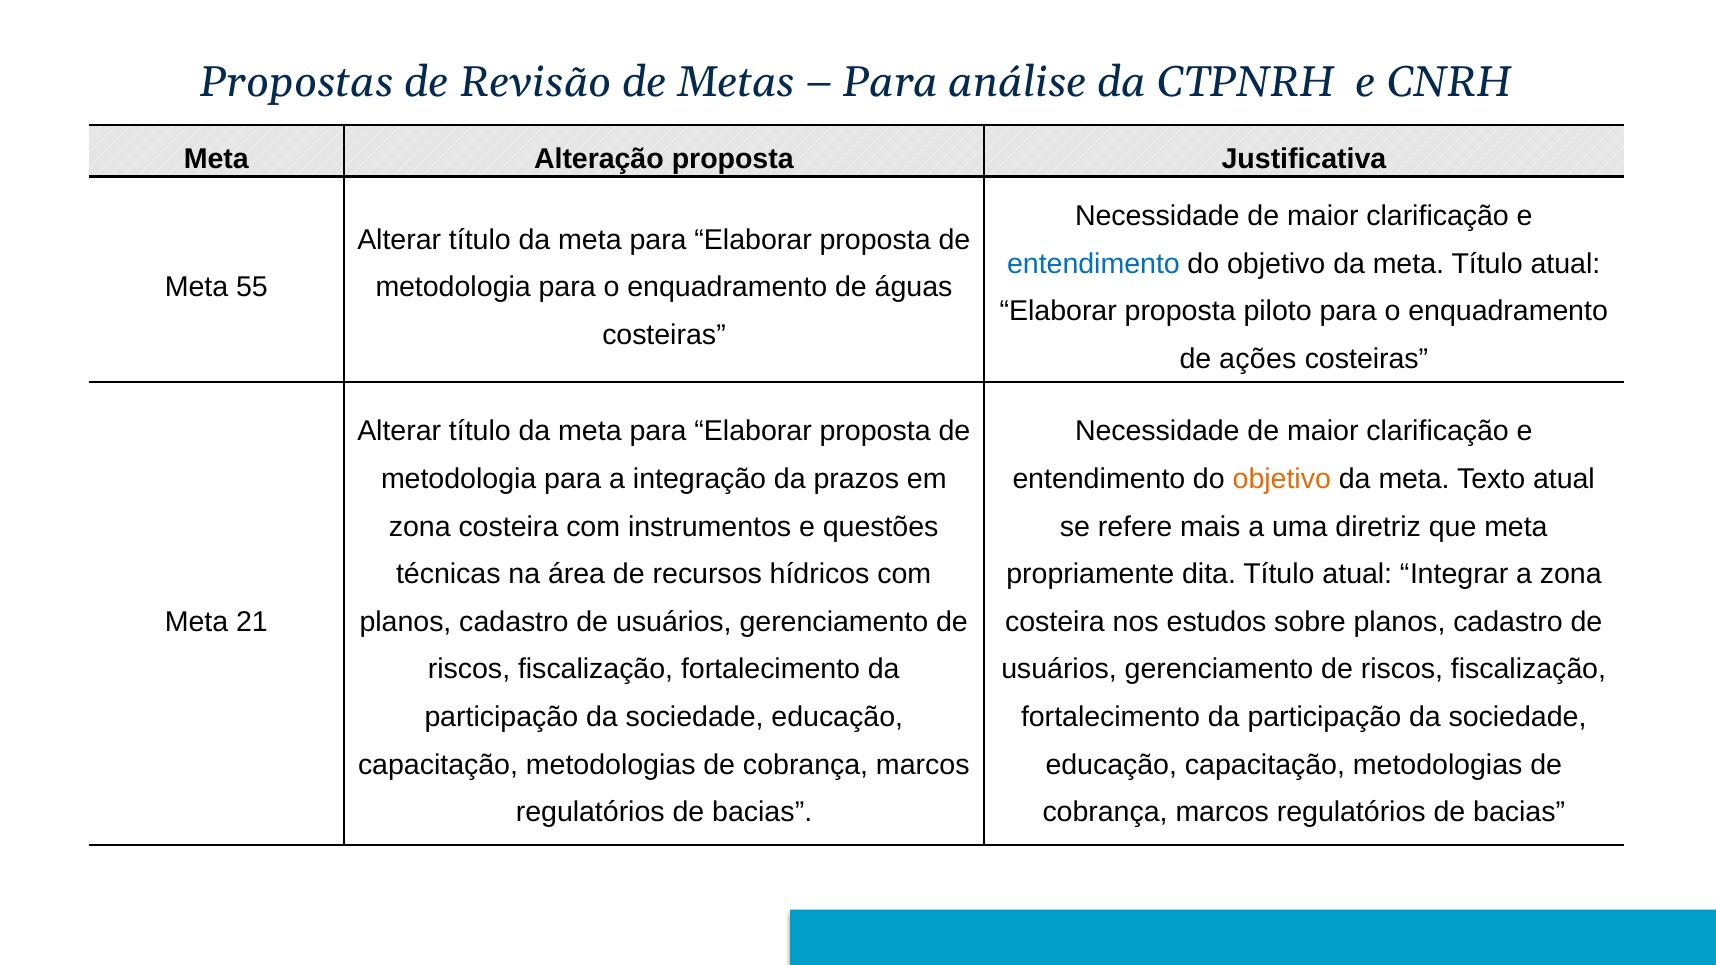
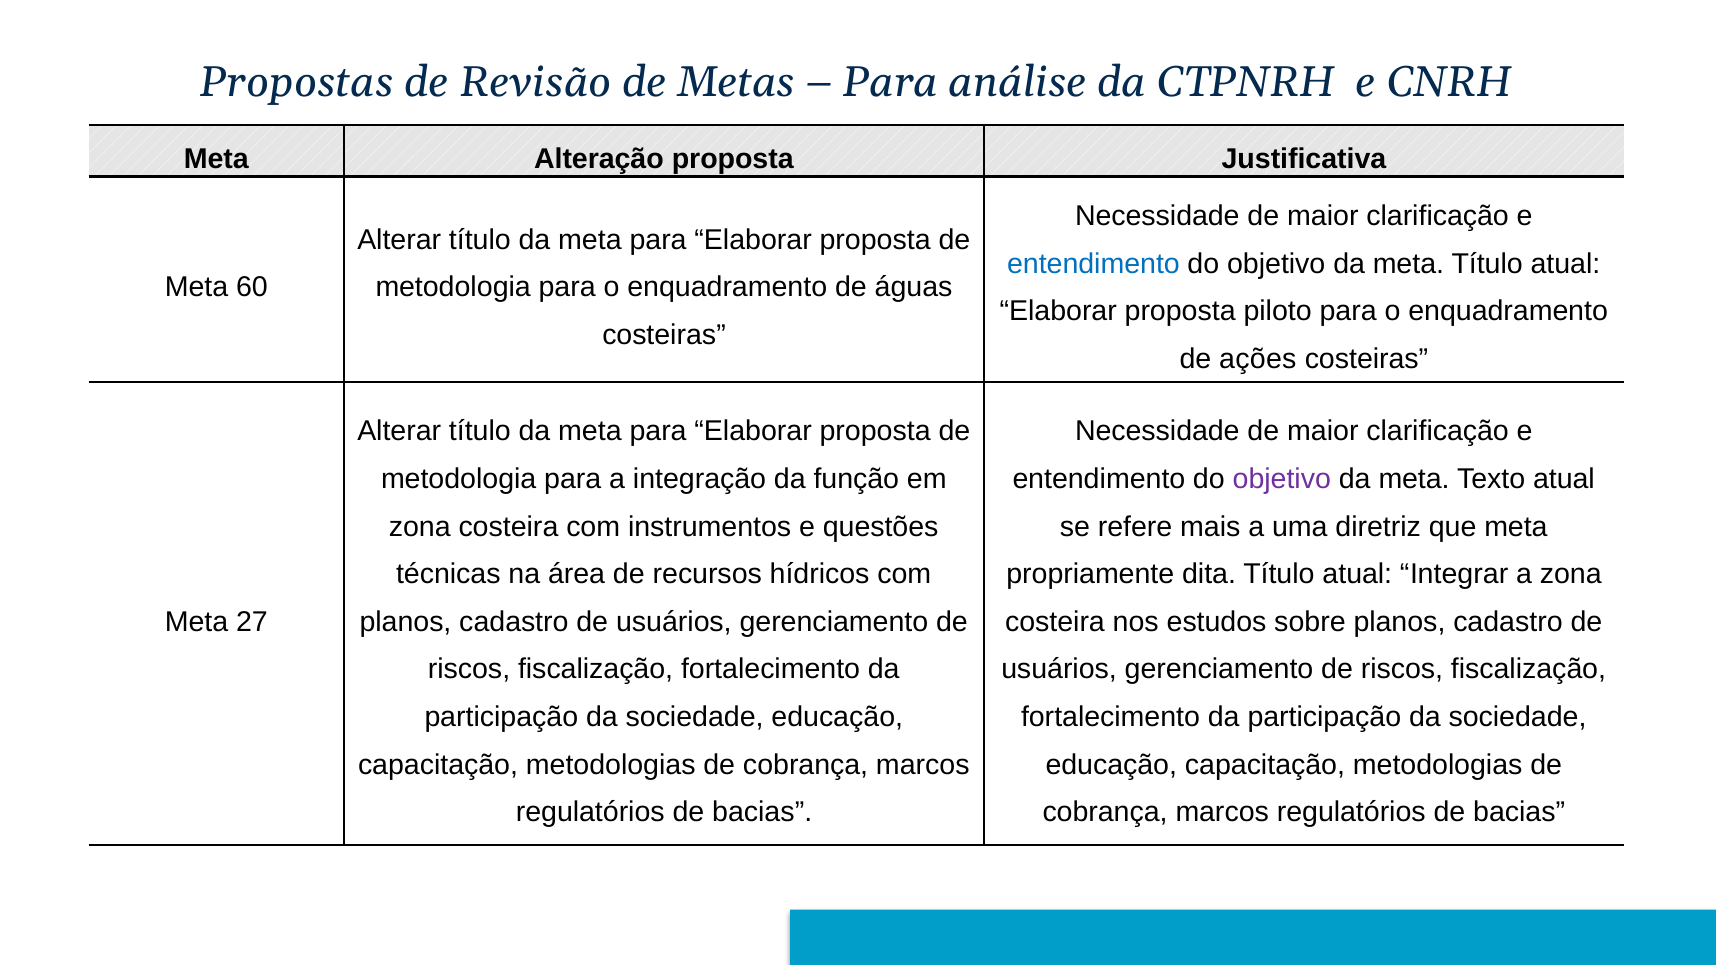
55: 55 -> 60 (252, 288)
prazos: prazos -> função (856, 479)
objetivo colour: orange -> purple (1282, 479)
21: 21 -> 27 (252, 622)
